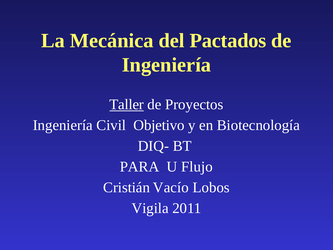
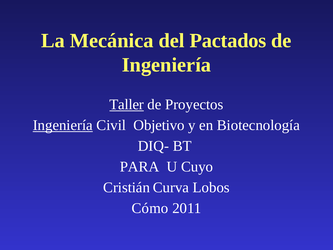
Ingeniería underline: none -> present (63, 125)
Flujo: Flujo -> Cuyo (197, 167)
Vacío: Vacío -> Curva (171, 187)
Vigila: Vigila -> Cómo (150, 208)
